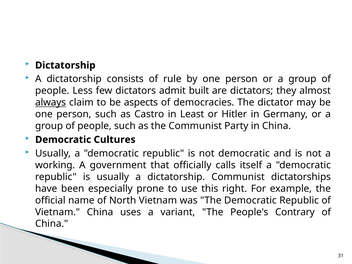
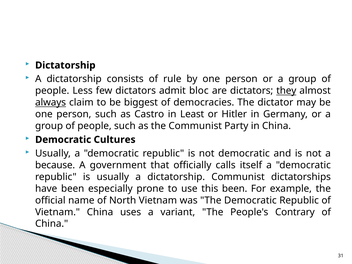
built: built -> bloc (199, 91)
they underline: none -> present (286, 91)
aspects: aspects -> biggest (141, 102)
working: working -> because (55, 165)
this right: right -> been (235, 189)
